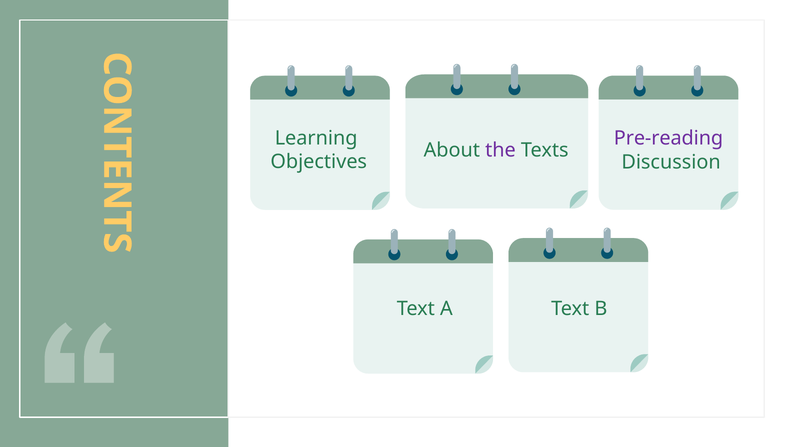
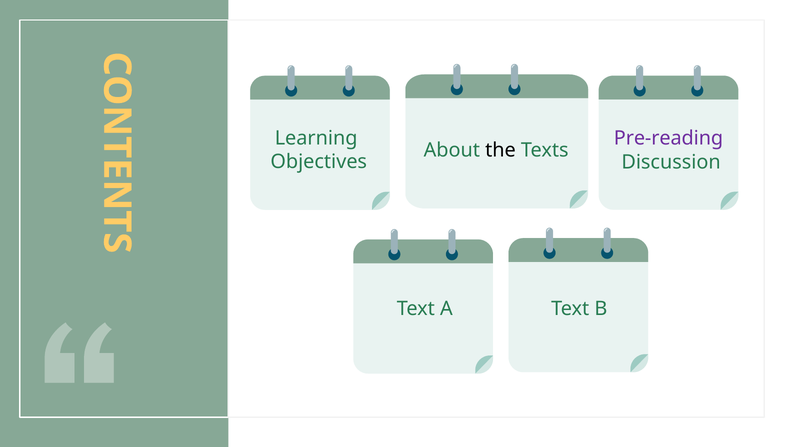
the colour: purple -> black (500, 150)
